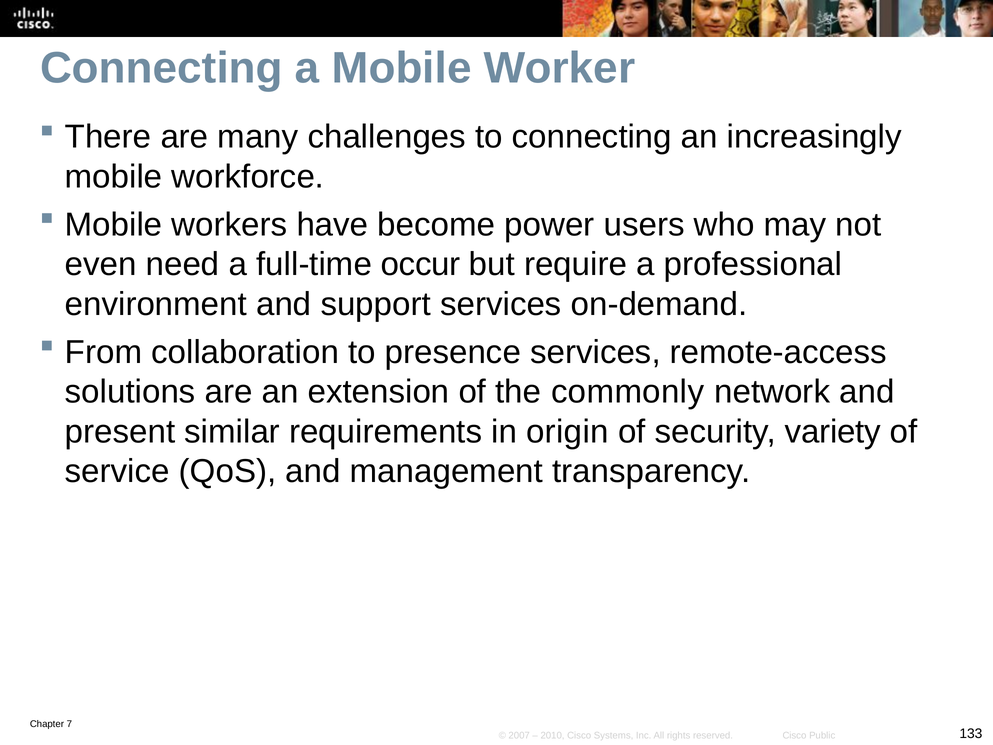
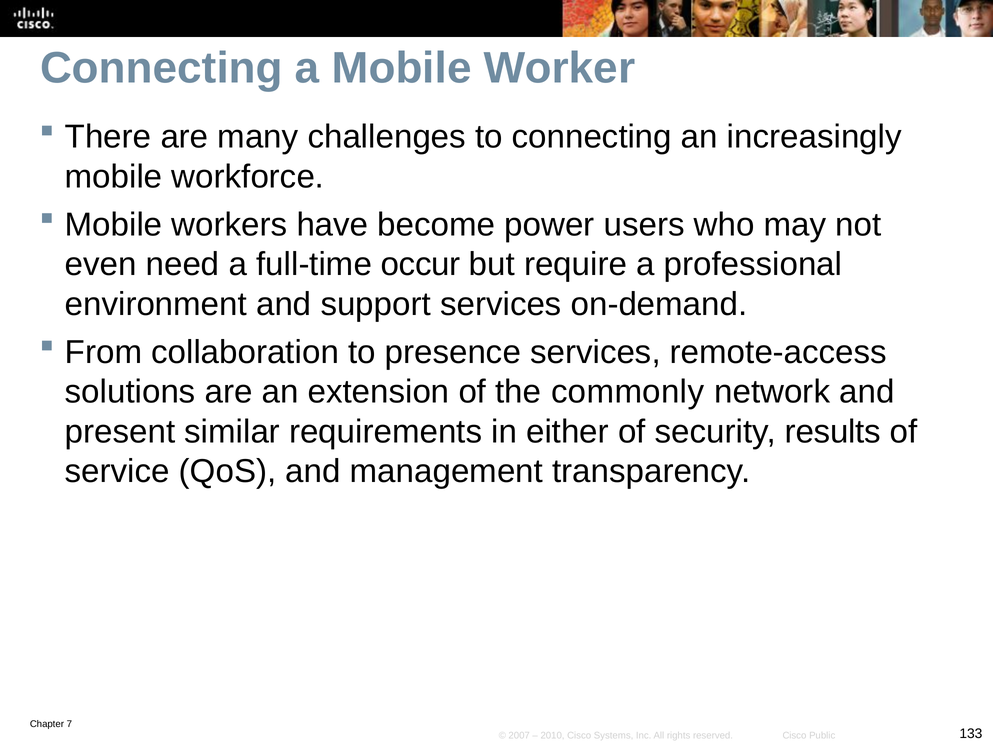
origin: origin -> either (568, 432)
variety: variety -> results (833, 432)
